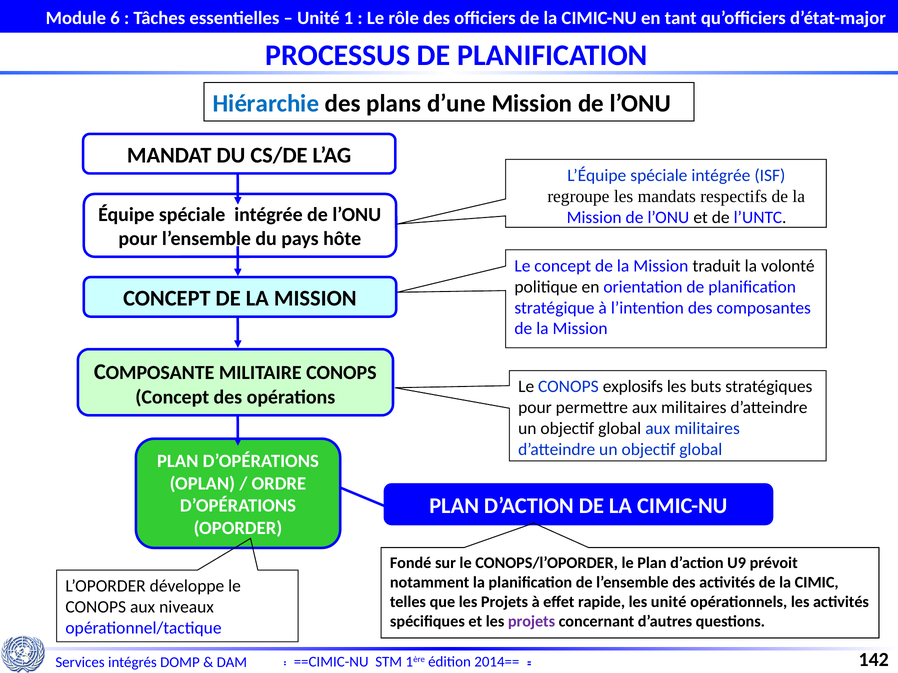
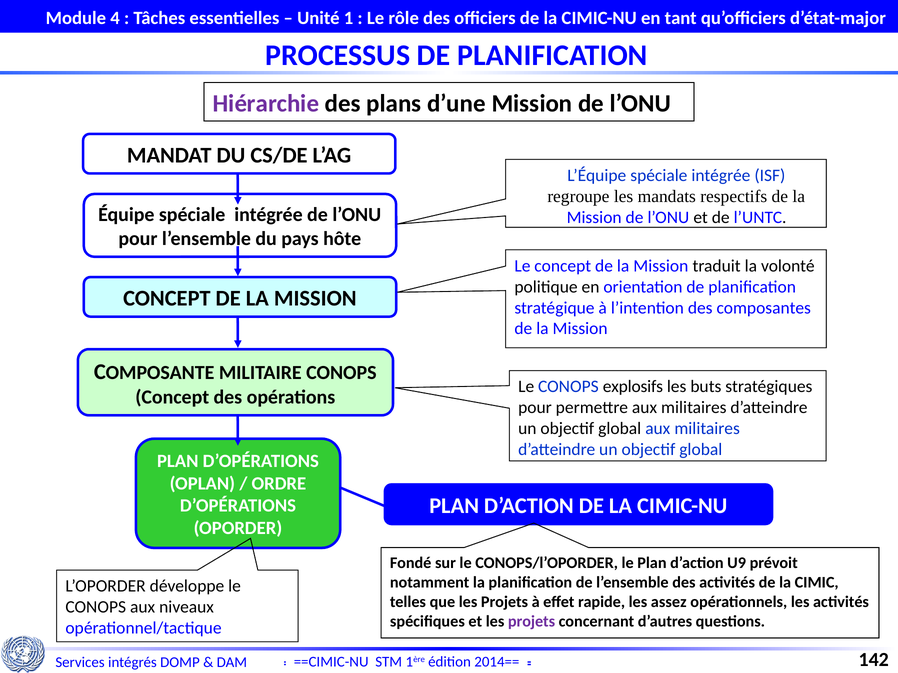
6: 6 -> 4 (115, 18)
Hiérarchie colour: blue -> purple (266, 103)
les unité: unité -> assez (669, 602)
